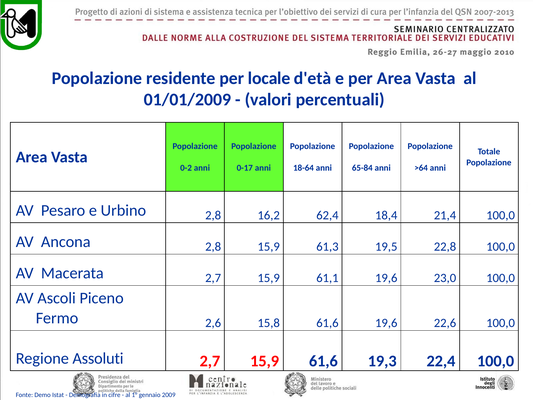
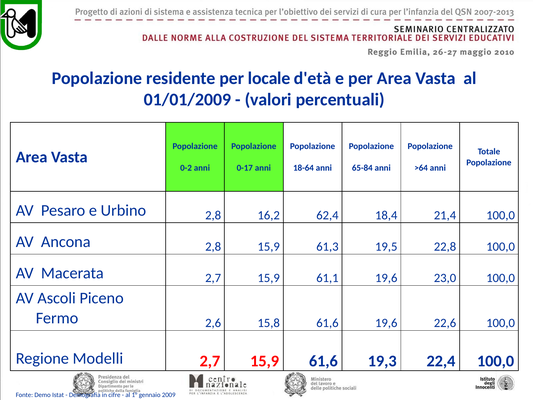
Assoluti: Assoluti -> Modelli (98, 358)
